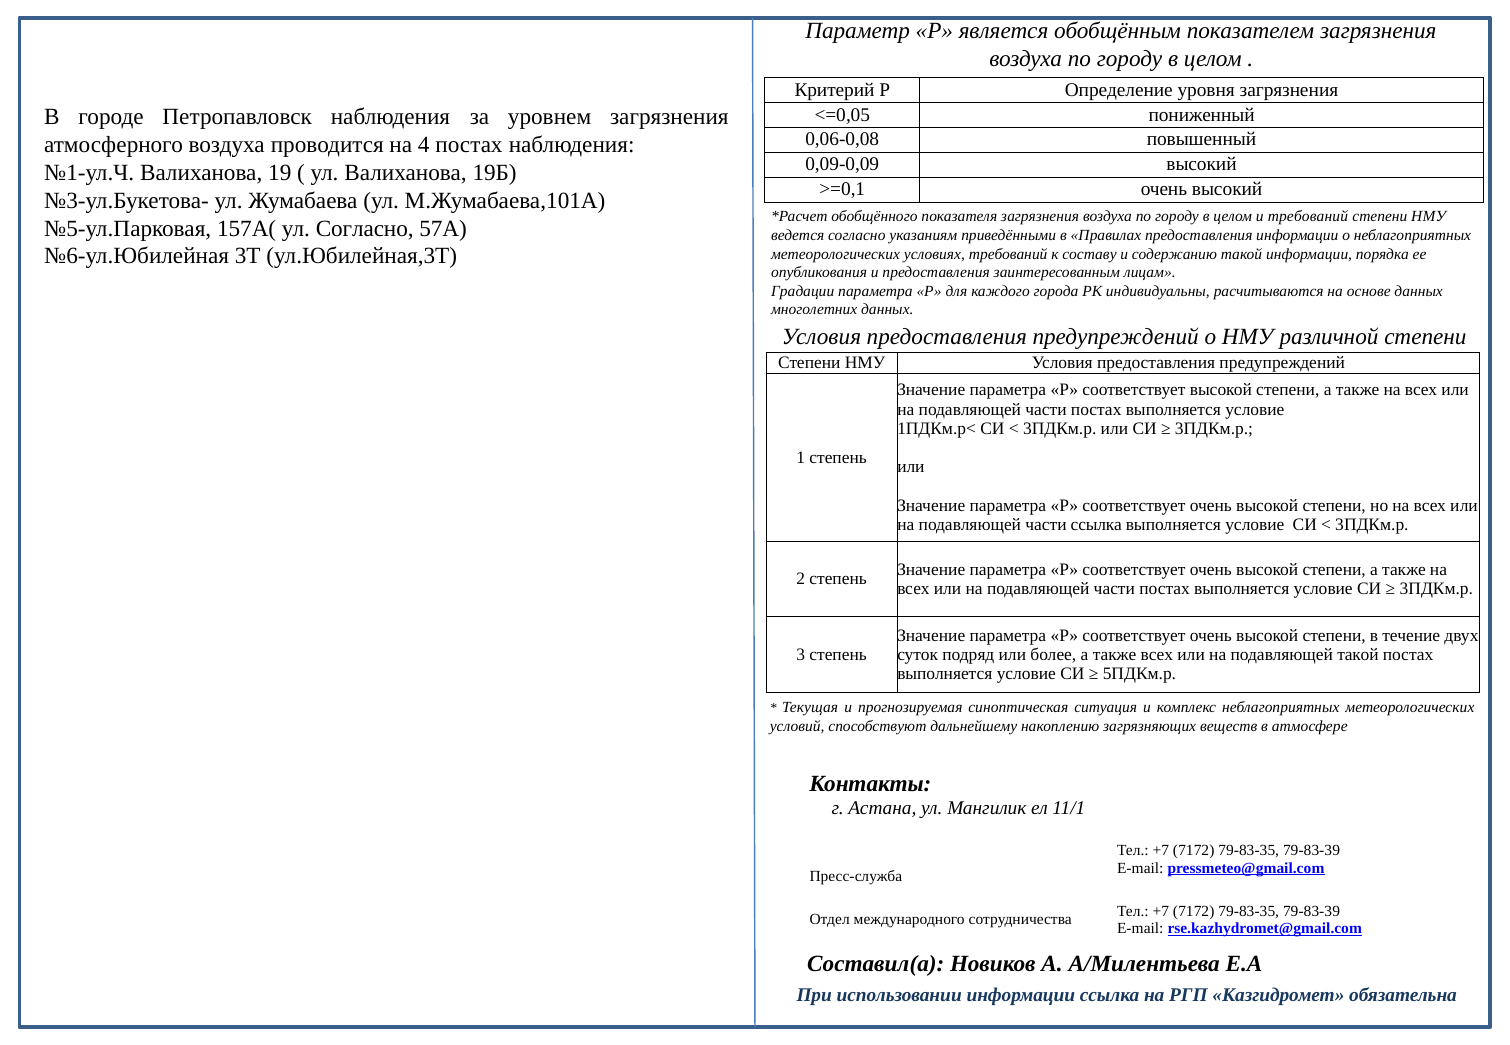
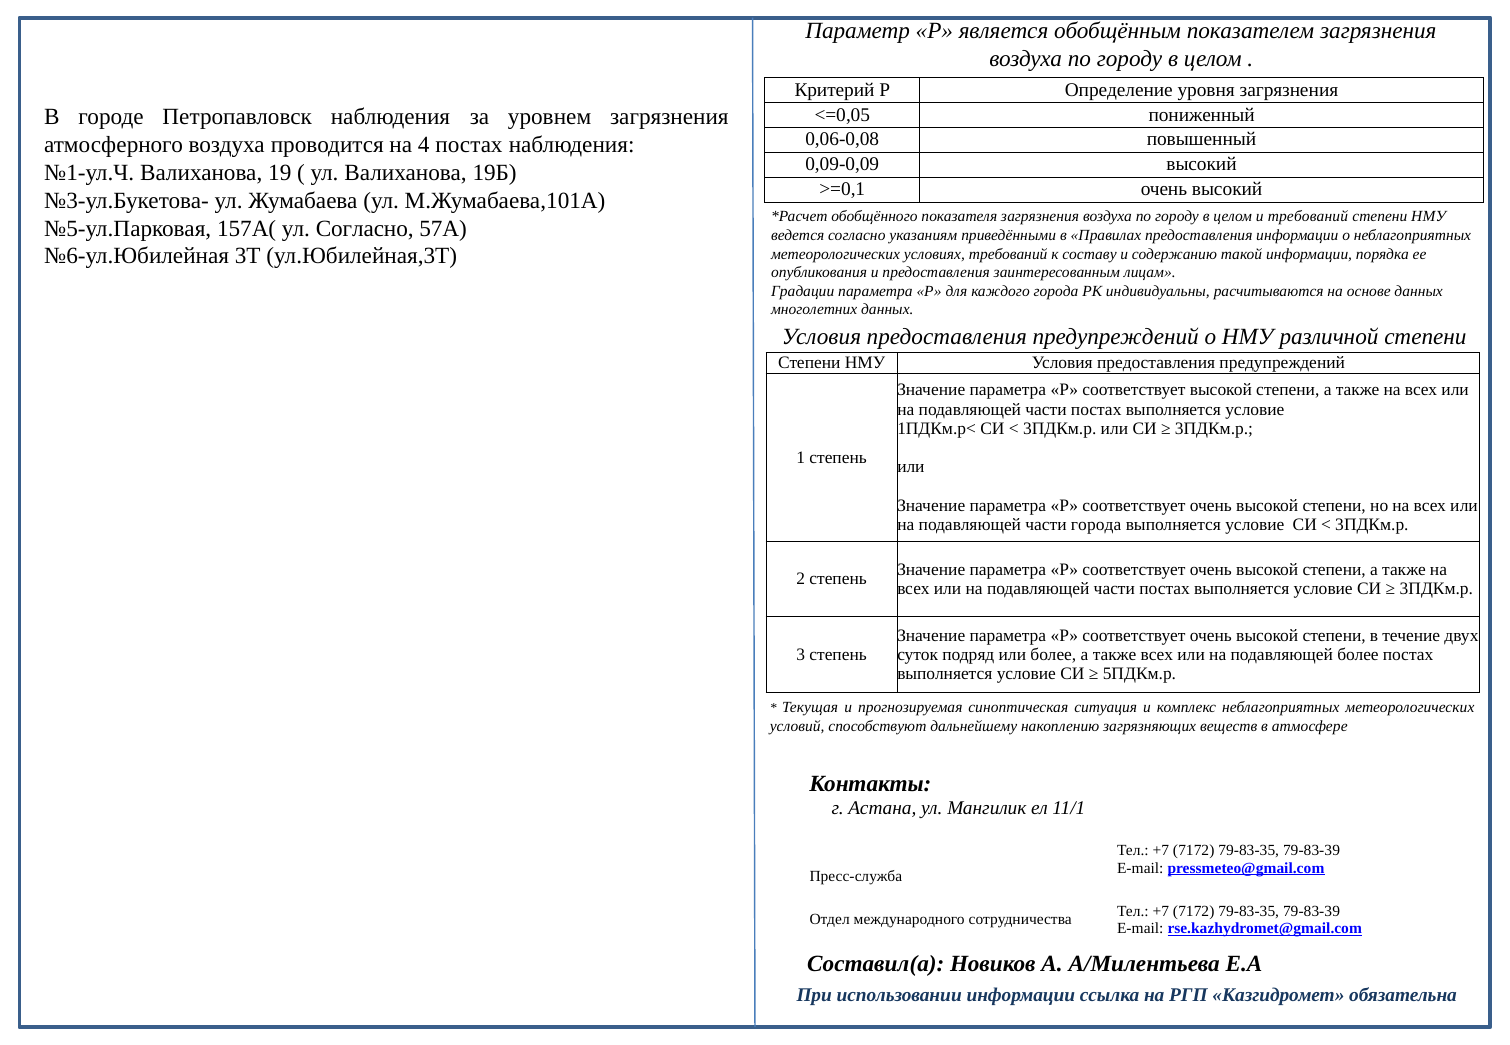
части ссылка: ссылка -> города (1096, 525)
подавляющей такой: такой -> более (1358, 655)
